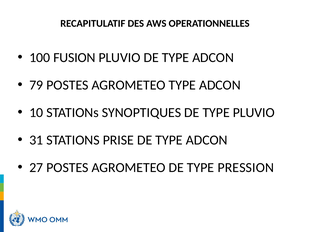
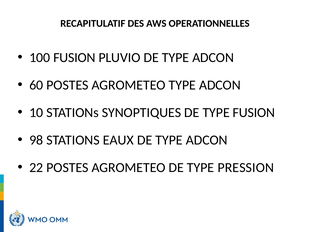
79: 79 -> 60 (36, 85)
TYPE PLUVIO: PLUVIO -> FUSION (254, 113)
31: 31 -> 98 (36, 140)
PRISE: PRISE -> EAUX (118, 140)
27: 27 -> 22 (36, 168)
